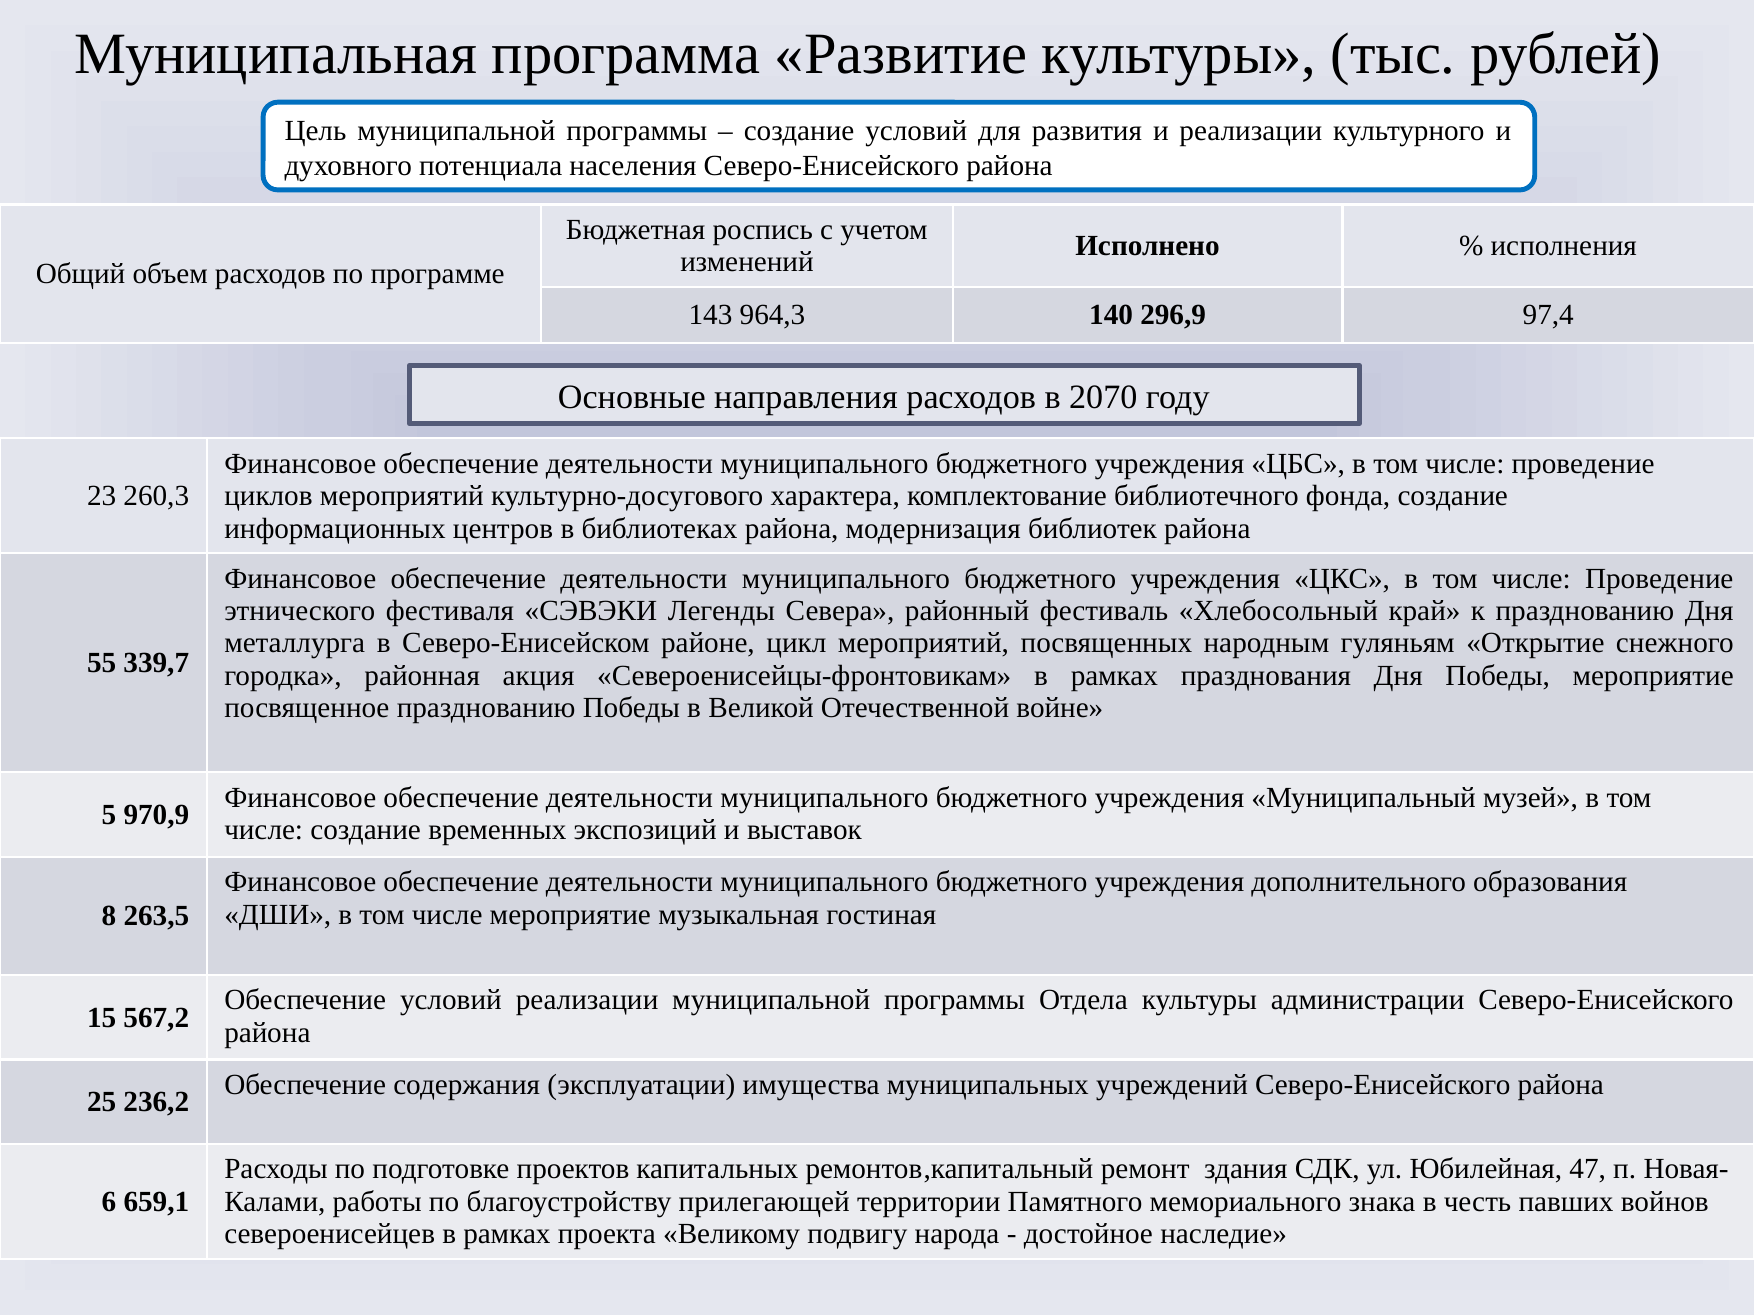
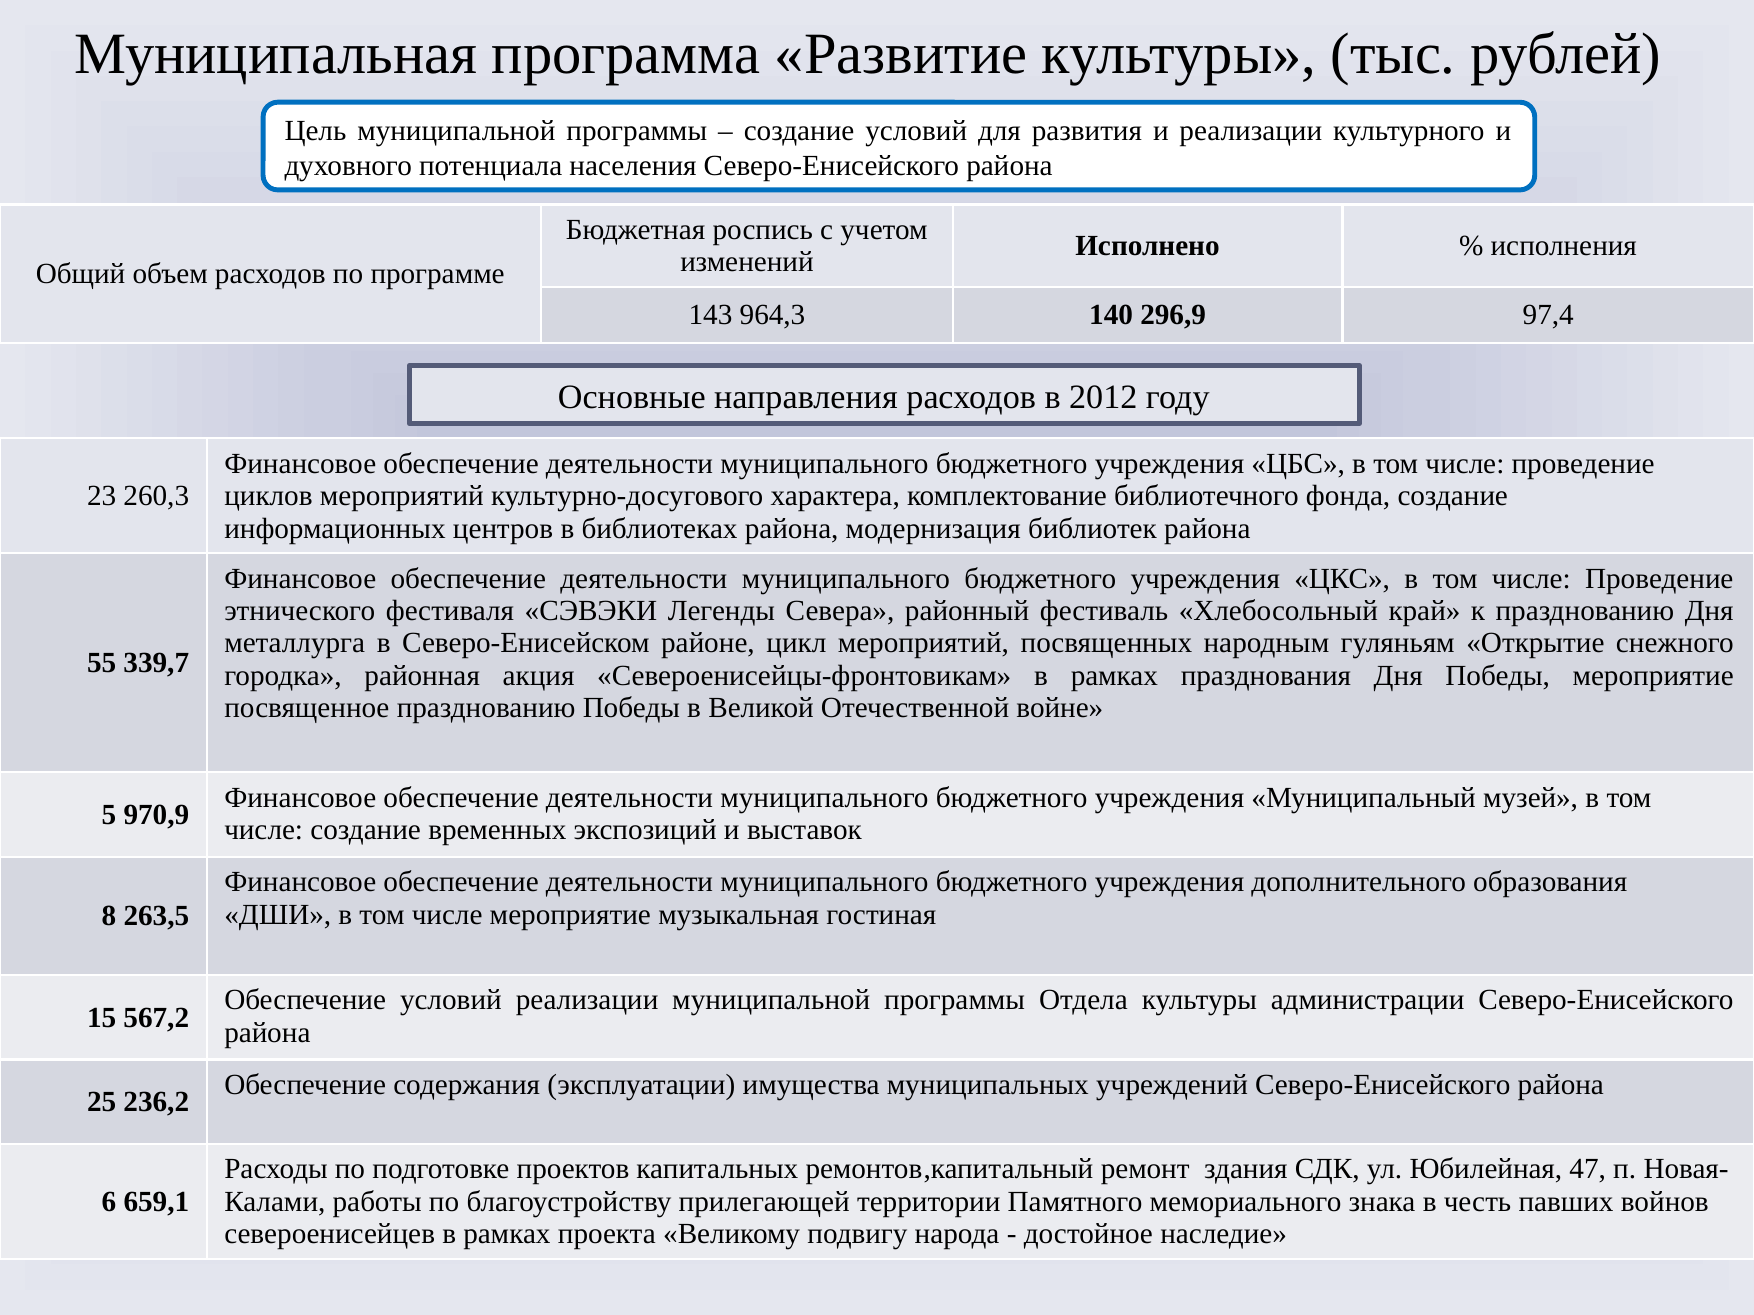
2070: 2070 -> 2012 (1103, 397)
